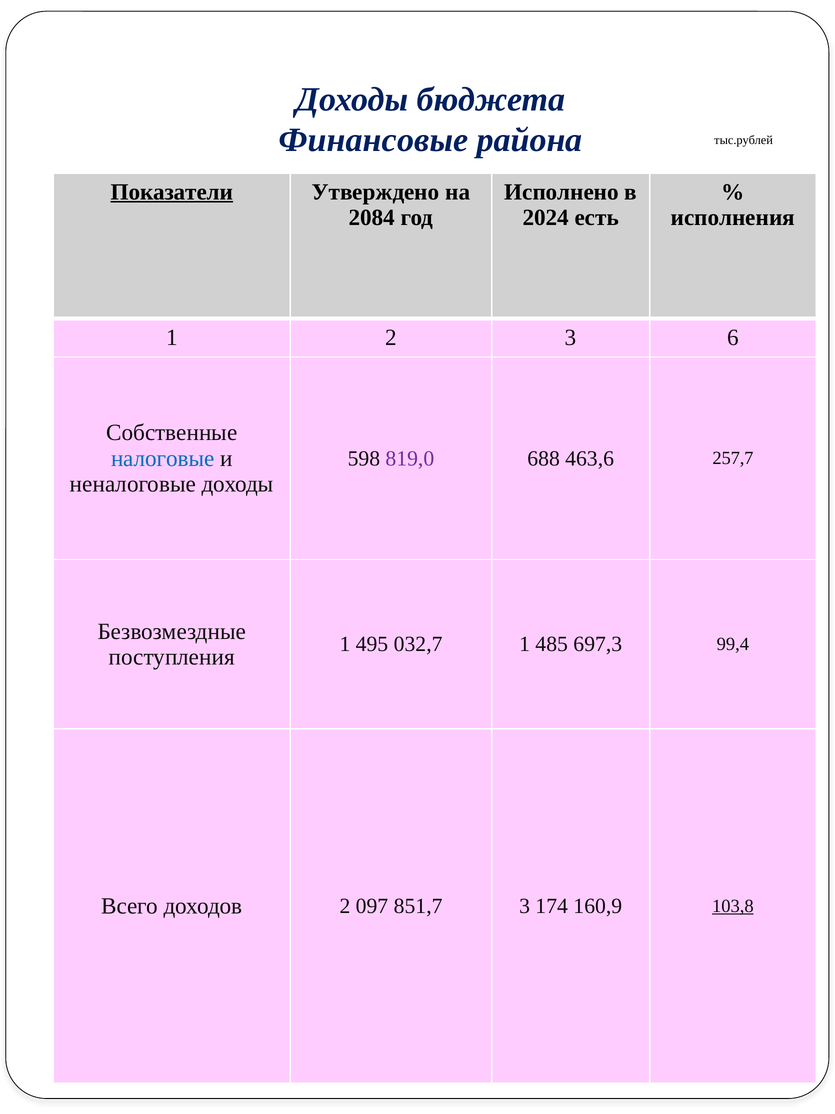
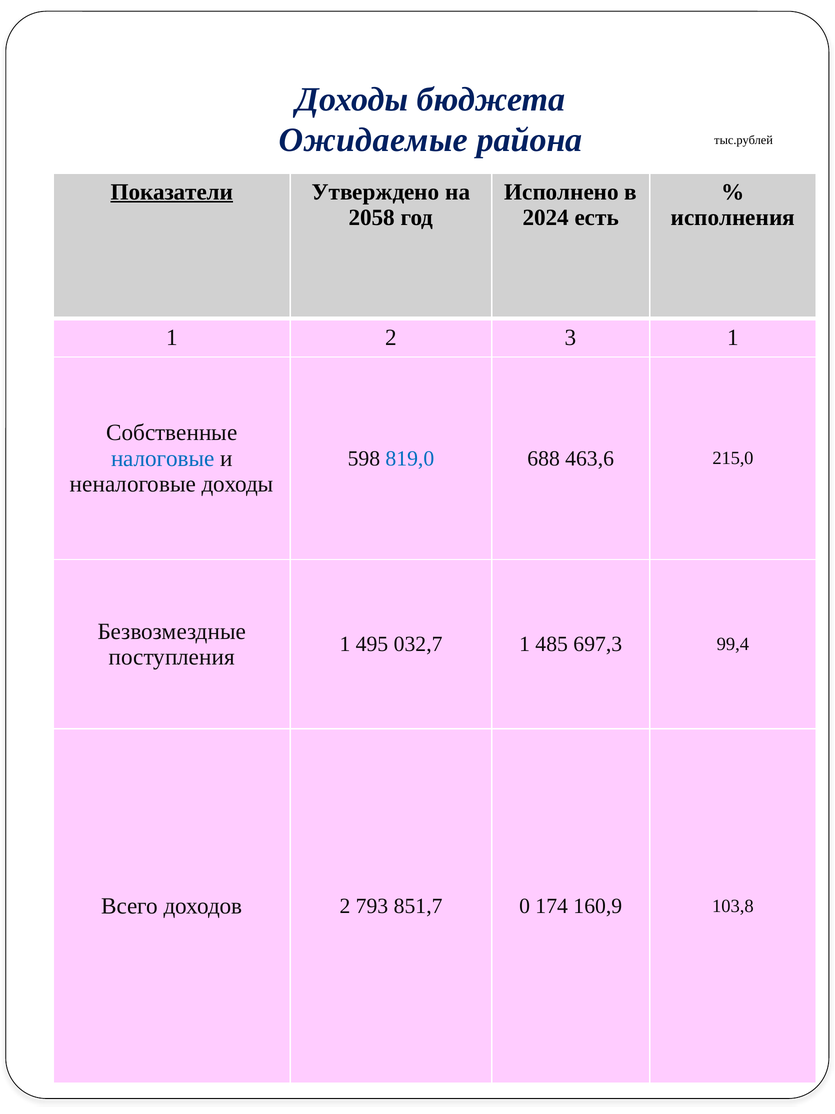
Финансовые: Финансовые -> Ожидаемые (373, 140)
2084: 2084 -> 2058 (372, 217)
3 6: 6 -> 1 (733, 338)
819,0 colour: purple -> blue (410, 458)
257,7: 257,7 -> 215,0 (733, 458)
097: 097 -> 793 (372, 906)
851,7 3: 3 -> 0 (525, 906)
103,8 underline: present -> none (733, 906)
